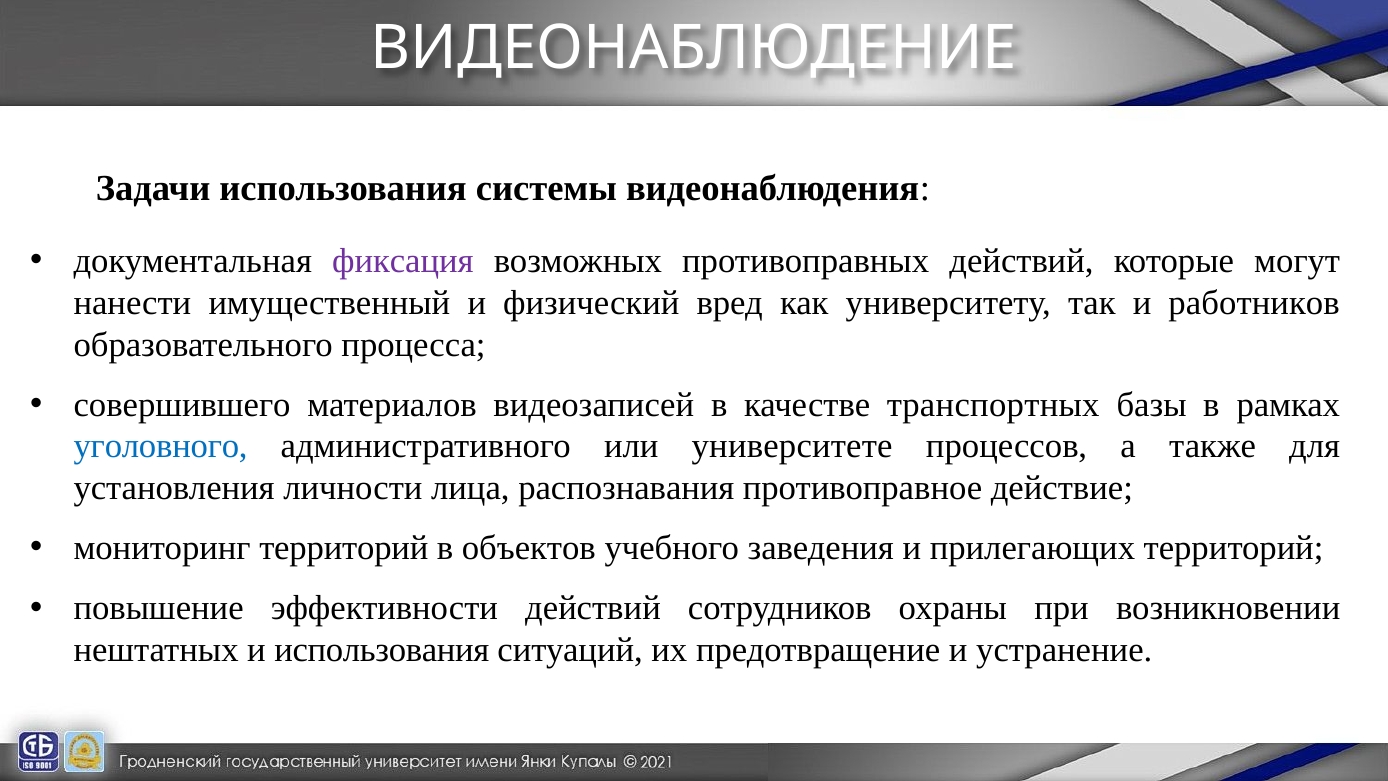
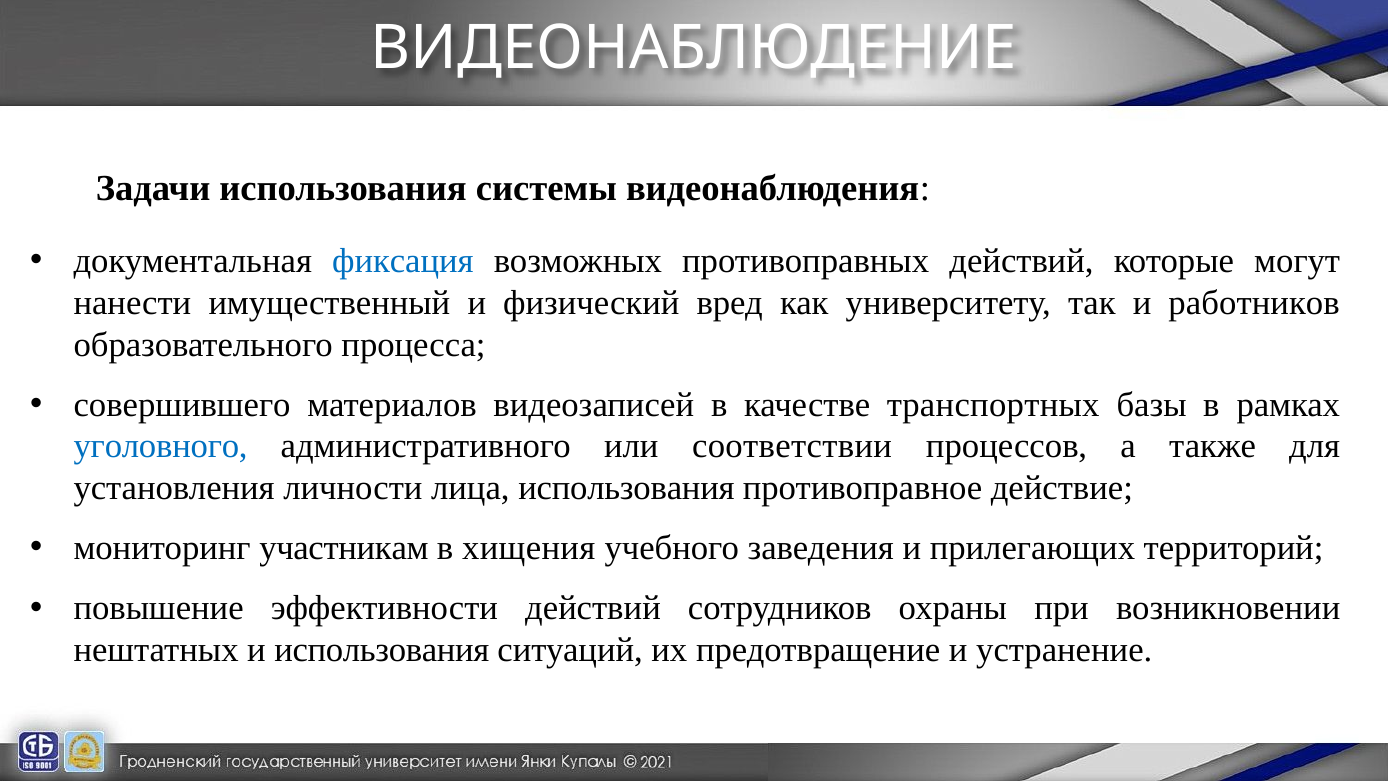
фиксация colour: purple -> blue (403, 261)
университете: университете -> соответствии (792, 446)
лица распознавания: распознавания -> использования (626, 488)
мониторинг территорий: территорий -> участникам (344, 548)
объектов: объектов -> хищения (529, 548)
